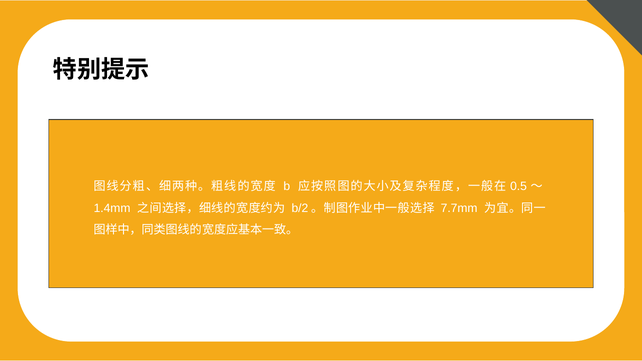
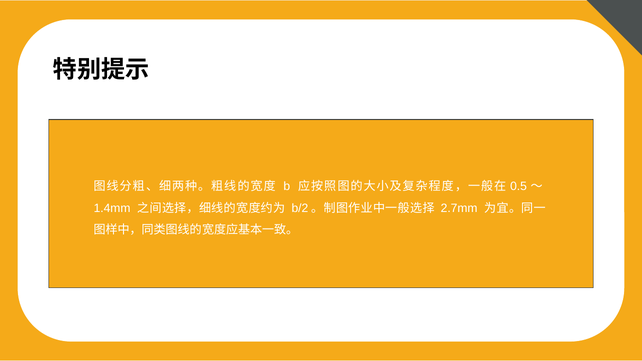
7.7mm: 7.7mm -> 2.7mm (459, 208)
